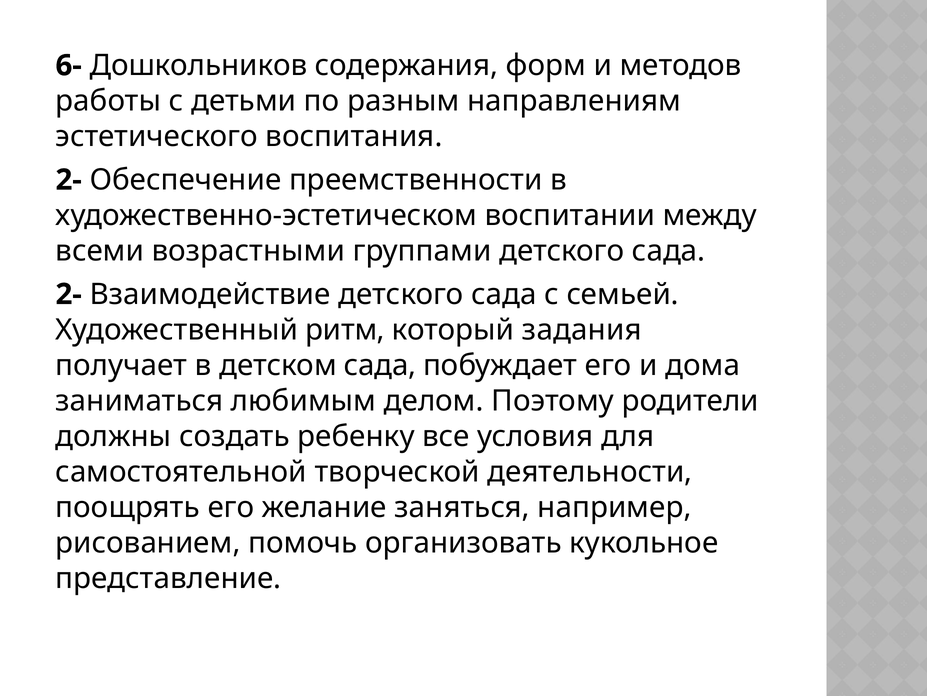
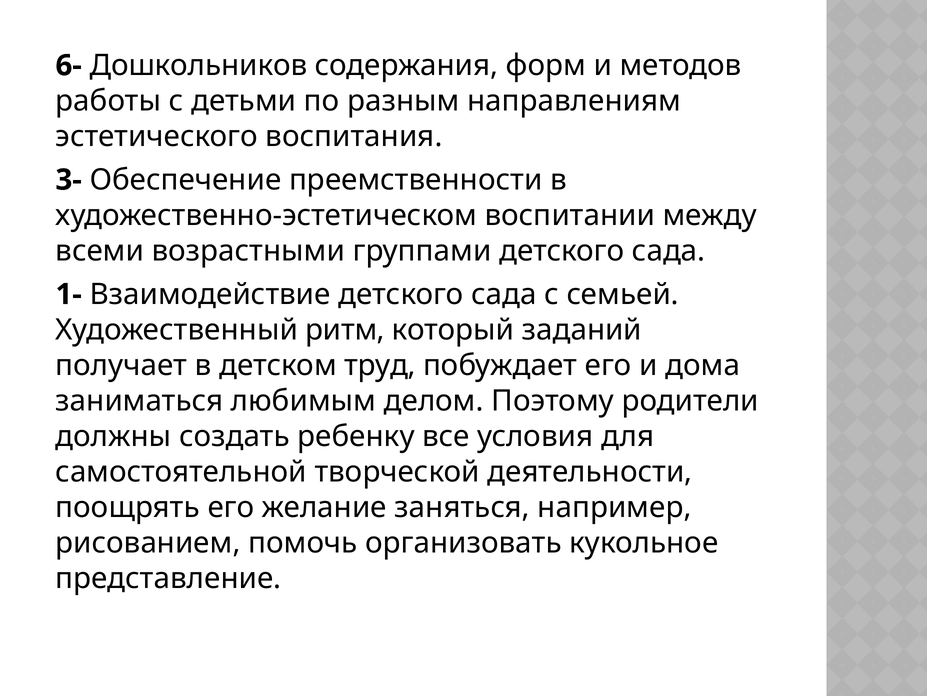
2-: 2- -> 3- (69, 180)
2-: 2- -> 1- (69, 294)
задания: задания -> заданий (582, 329)
детском сада: сада -> труд (380, 365)
